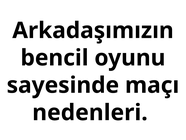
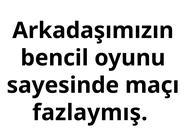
nedenleri: nedenleri -> fazlaymış (90, 112)
